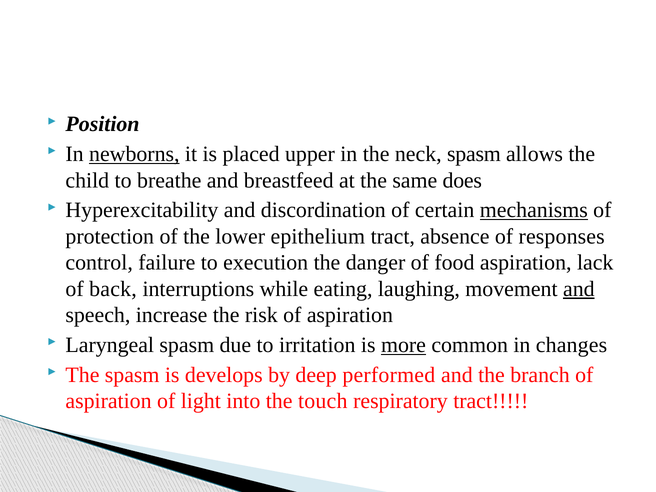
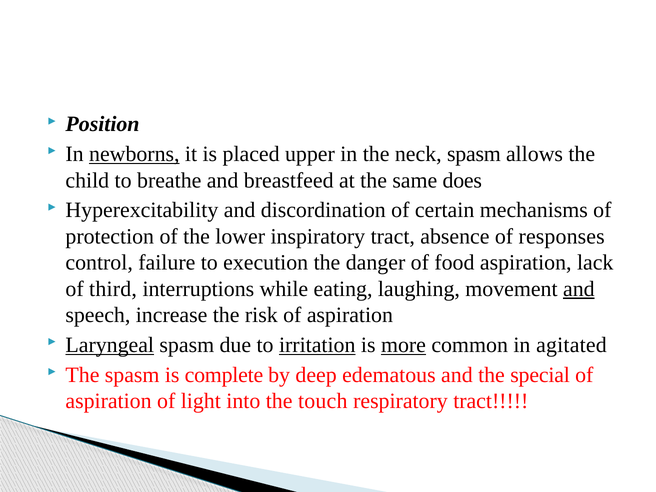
mechanisms underline: present -> none (534, 210)
epithelium: epithelium -> inspiratory (318, 236)
back: back -> third (113, 289)
Laryngeal underline: none -> present (110, 345)
irritation underline: none -> present (317, 345)
changes: changes -> agitated (571, 345)
develops: develops -> complete (224, 375)
performed: performed -> edematous (389, 375)
branch: branch -> special (540, 375)
